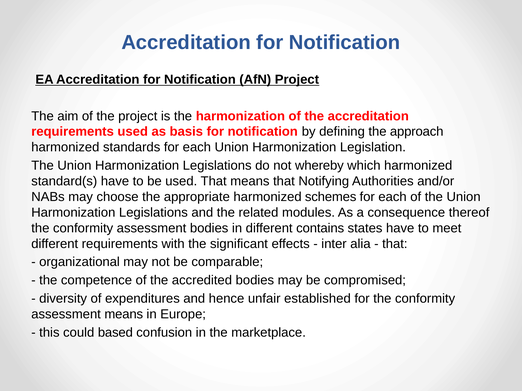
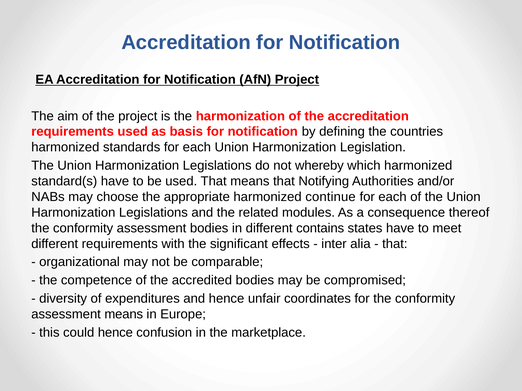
approach: approach -> countries (417, 132)
schemes: schemes -> continue (331, 197)
established: established -> coordinates (318, 299)
could based: based -> hence (115, 333)
